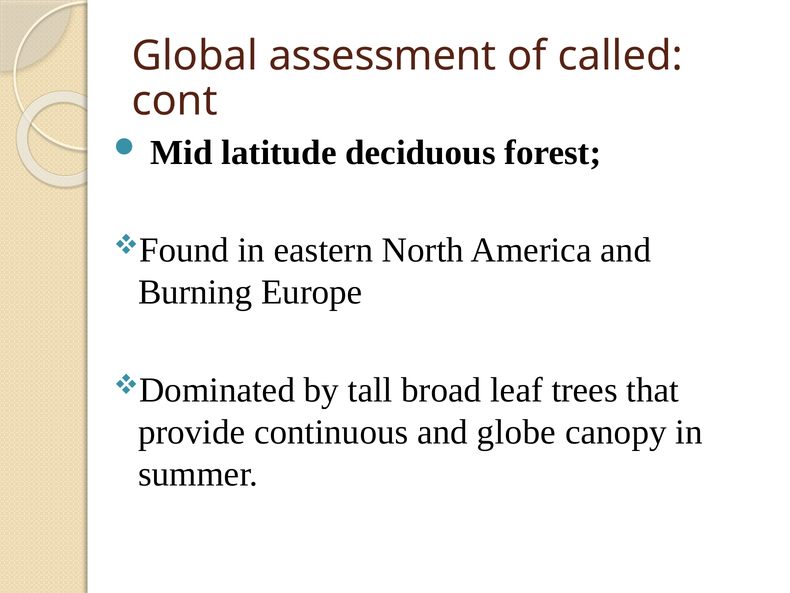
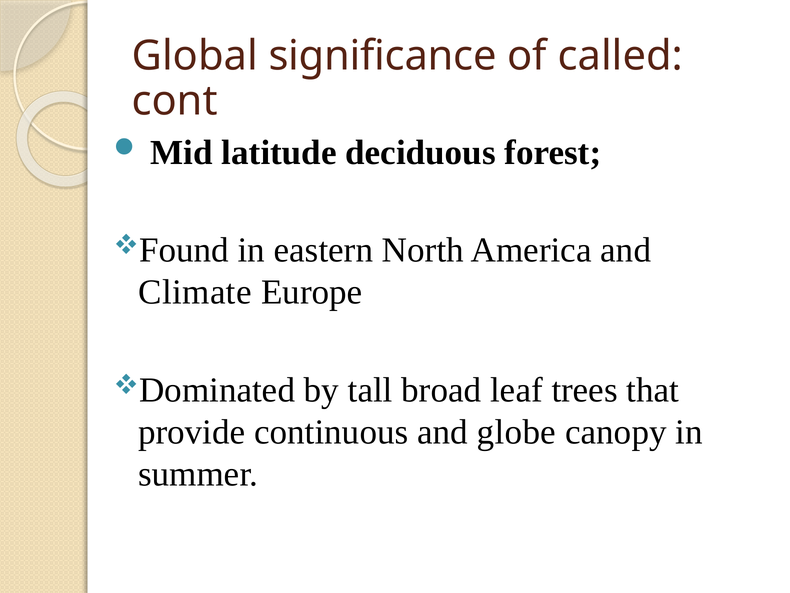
assessment: assessment -> significance (383, 56)
Burning: Burning -> Climate (195, 292)
